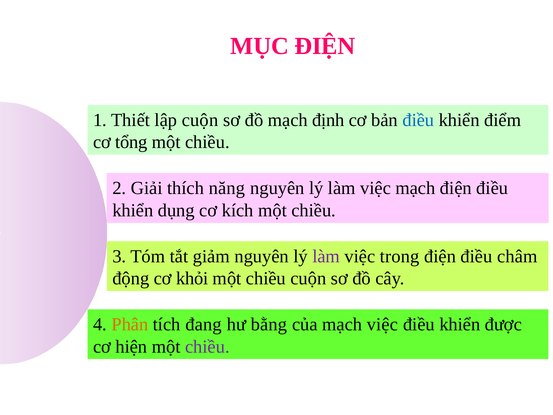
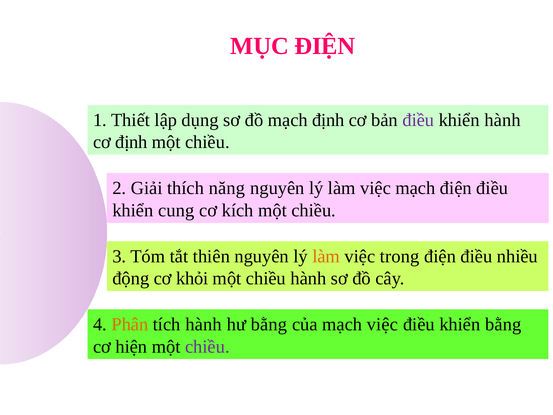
lập cuộn: cuộn -> dụng (200, 120)
điều colour: blue -> purple (418, 120)
khiển điểm: điểm -> hành (503, 120)
cơ tổng: tổng -> định (131, 142)
dụng: dụng -> cung (176, 210)
giảm: giảm -> thiên (211, 256)
làm colour: purple -> orange (326, 256)
châm: châm -> nhiều (517, 256)
chiều cuộn: cuộn -> hành (308, 278)
tích đang: đang -> hành (204, 324)
khiển được: được -> bằng (503, 324)
